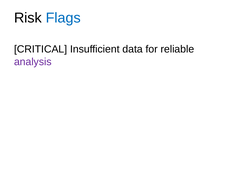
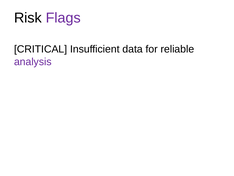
Flags colour: blue -> purple (63, 18)
